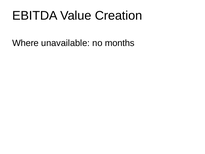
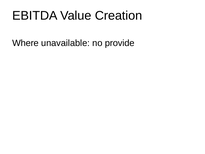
months: months -> provide (120, 43)
